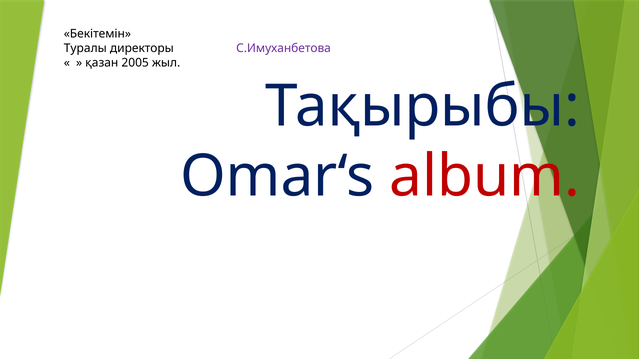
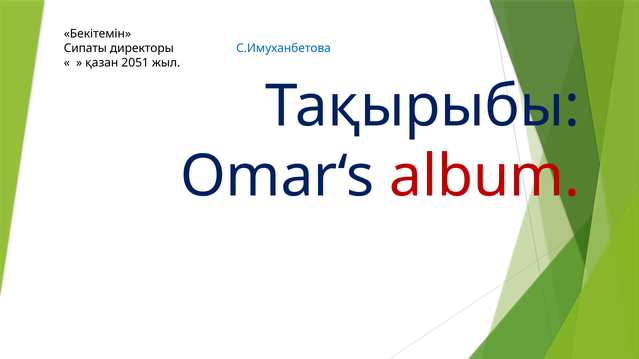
Туралы: Туралы -> Сипаты (85, 48)
С.Имуханбетова colour: purple -> blue (284, 48)
2005: 2005 -> 2051 (135, 63)
